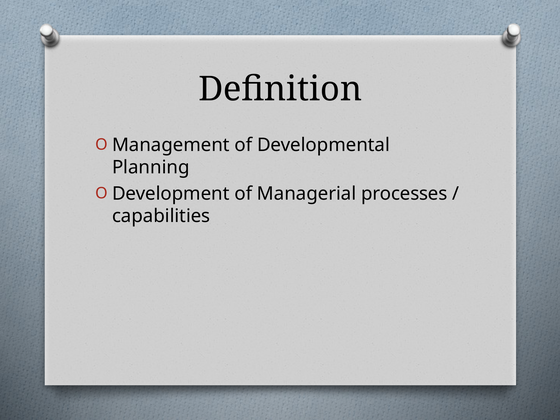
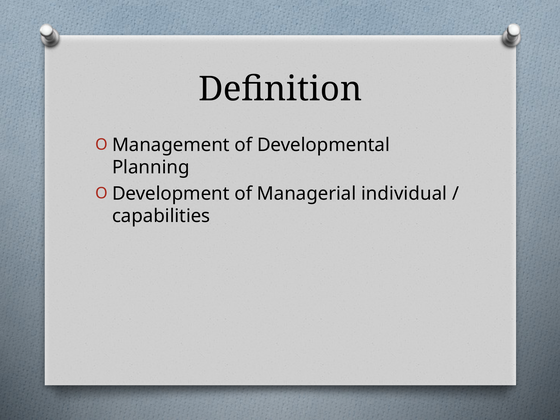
processes: processes -> individual (404, 194)
